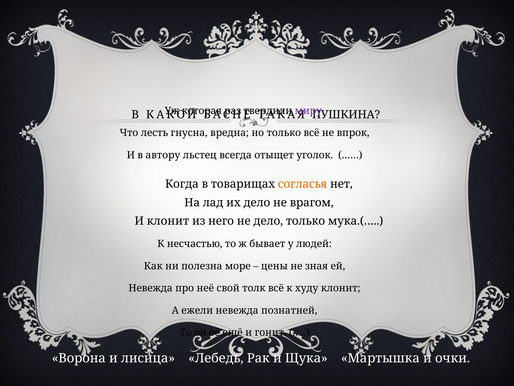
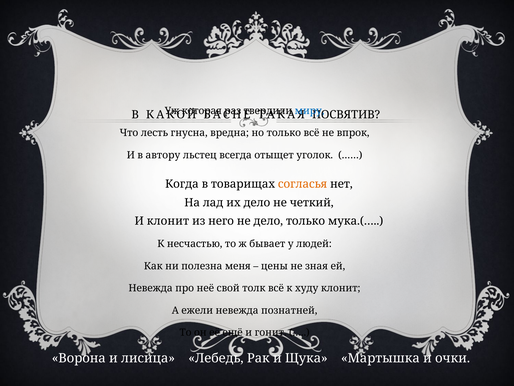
миру colour: purple -> blue (310, 111)
ПУШКИНА: ПУШКИНА -> ПОСВЯТИВ (346, 115)
врагом: врагом -> четкий (312, 202)
море: море -> меня (238, 266)
